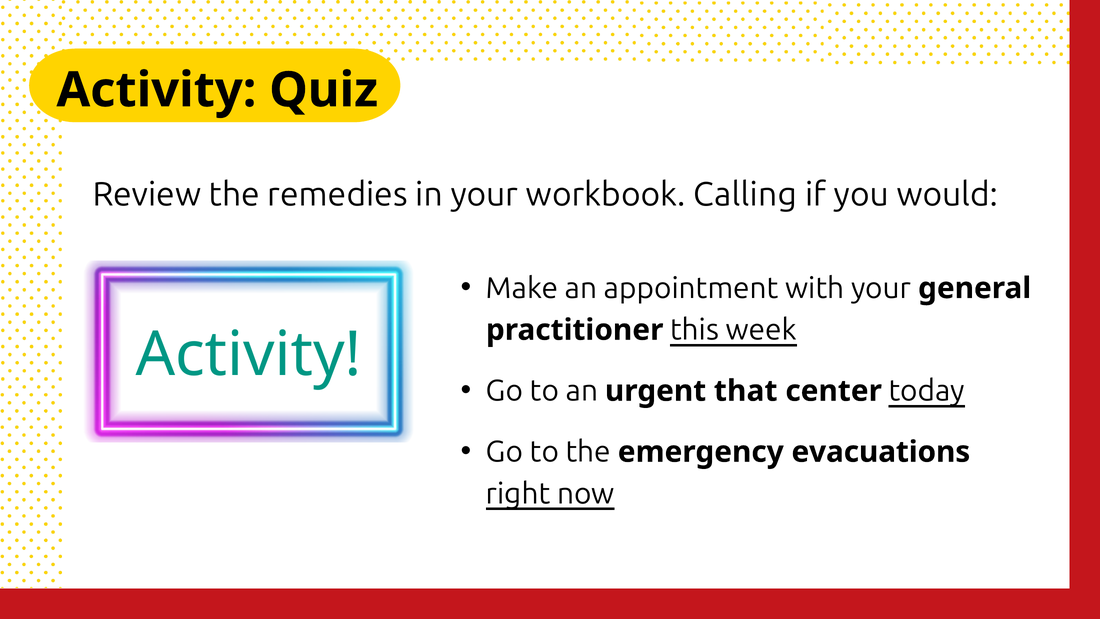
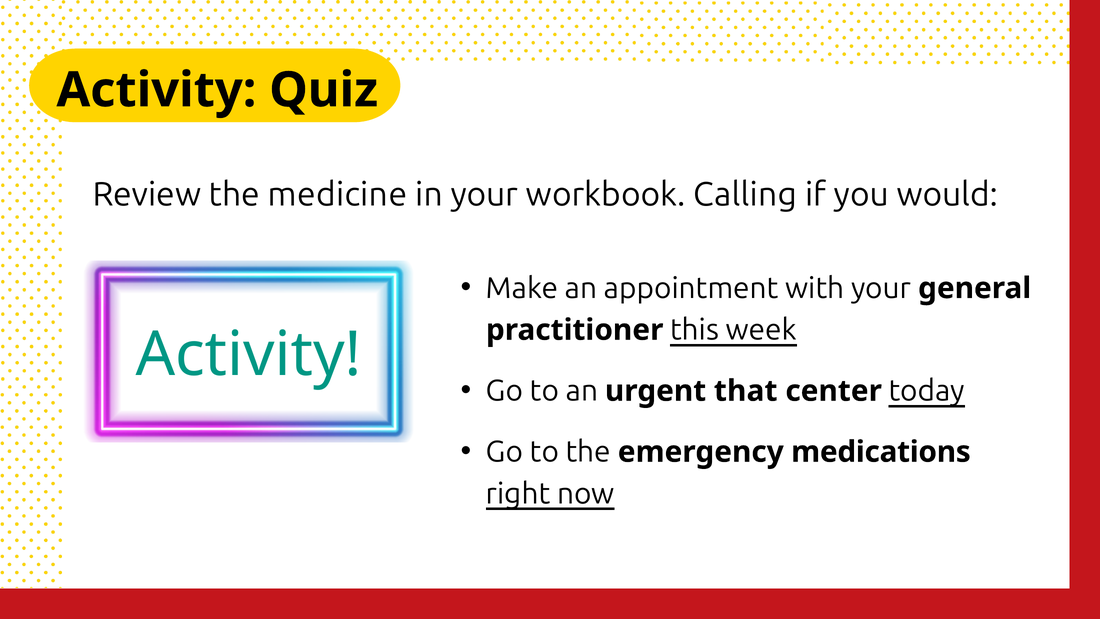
remedies: remedies -> medicine (337, 195)
evacuations: evacuations -> medications (881, 452)
